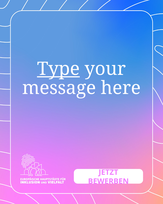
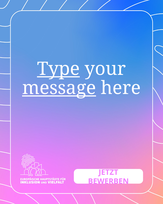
message underline: none -> present (59, 88)
